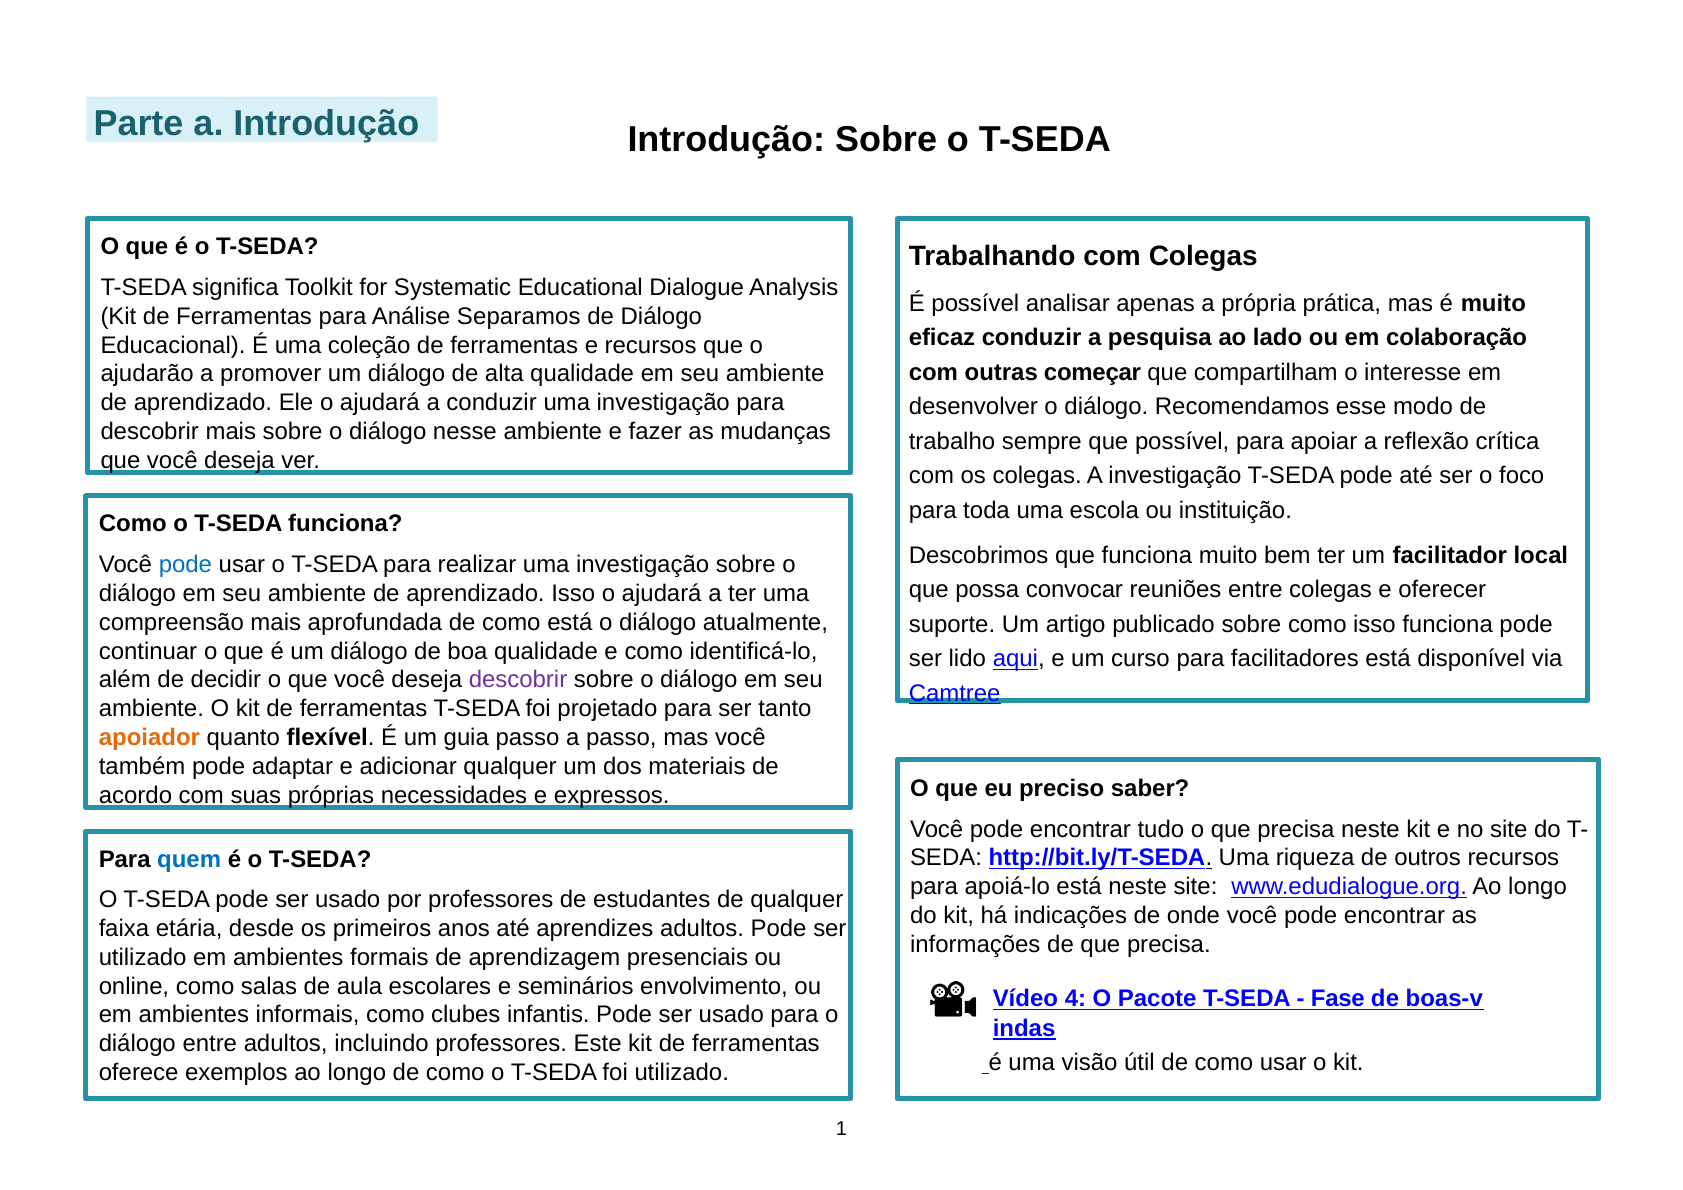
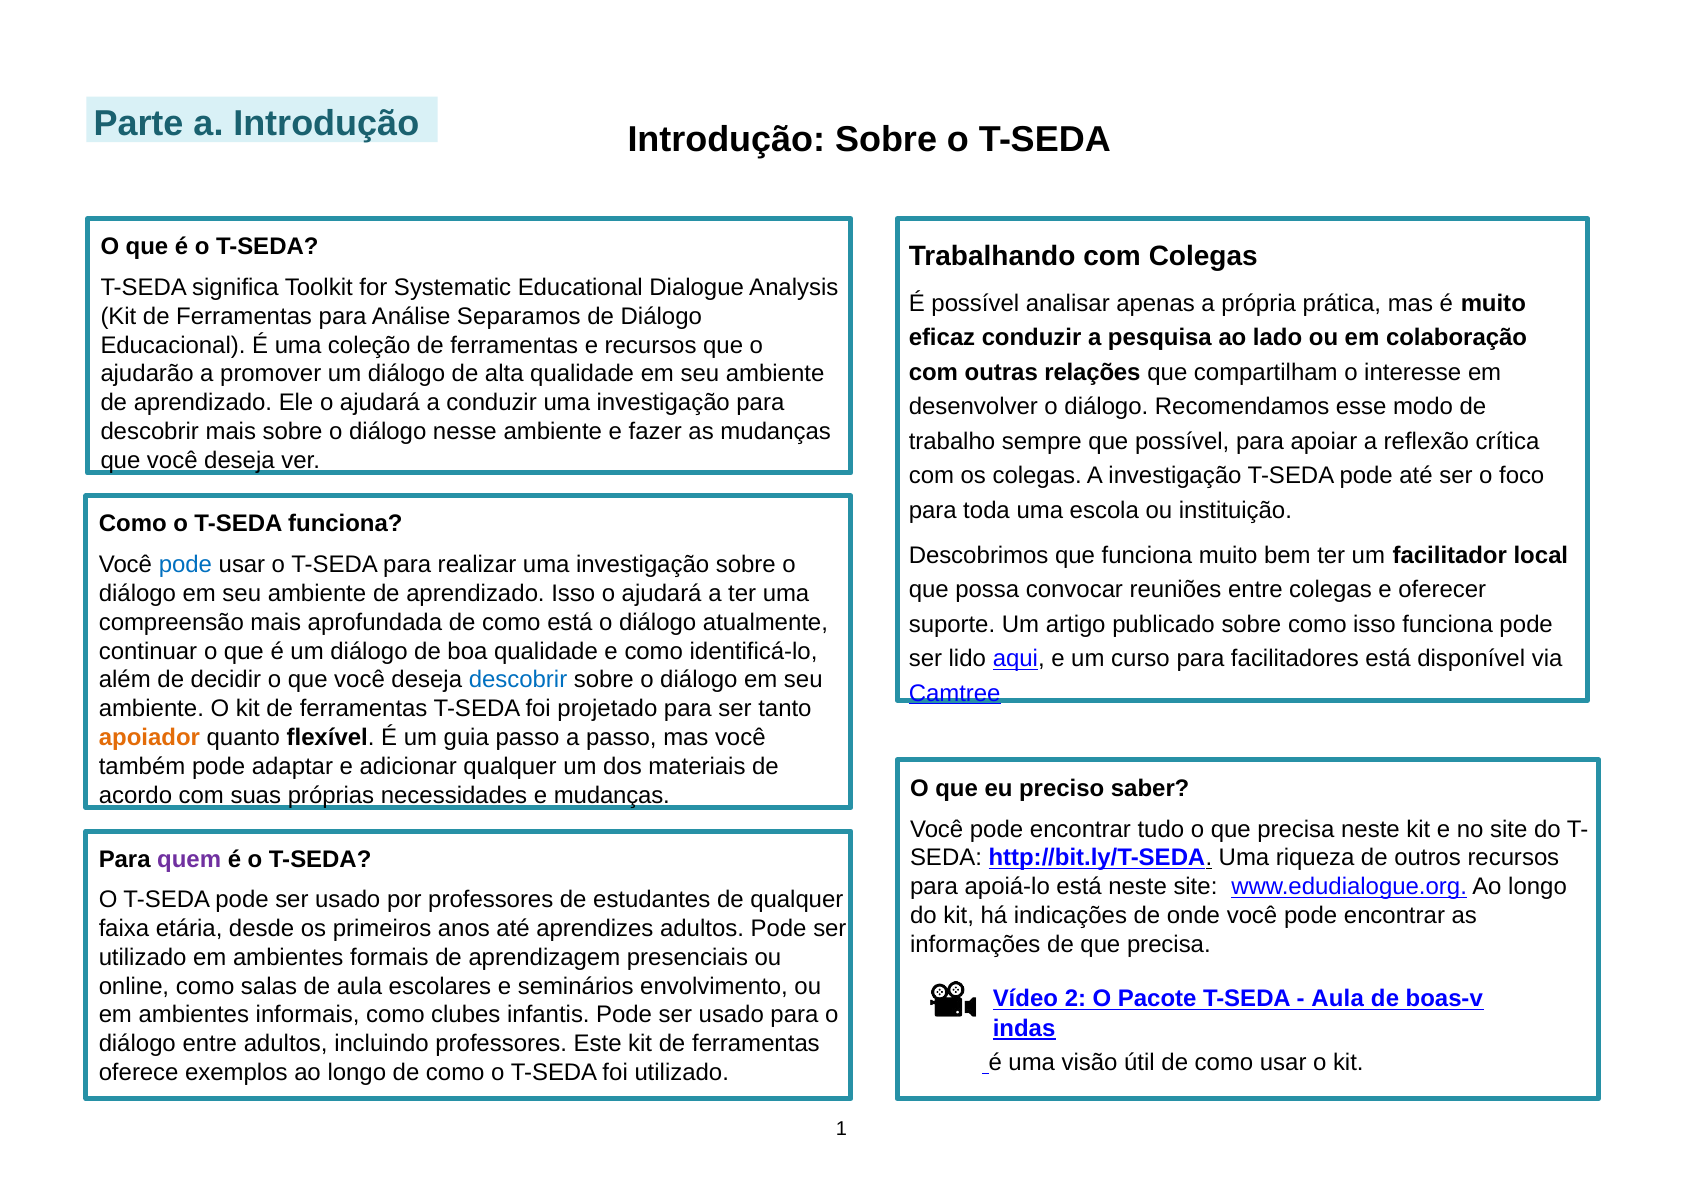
começar: começar -> relações (1092, 372)
descobrir colour: purple -> blue (518, 680)
e expressos: expressos -> mudanças (612, 795)
quem colour: blue -> purple (189, 859)
4: 4 -> 2 (1075, 999)
Fase: Fase -> Aula (1338, 999)
